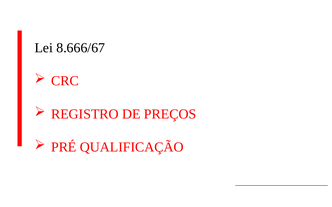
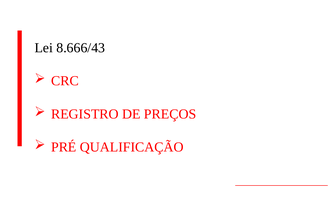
8.666/67: 8.666/67 -> 8.666/43 (81, 48)
